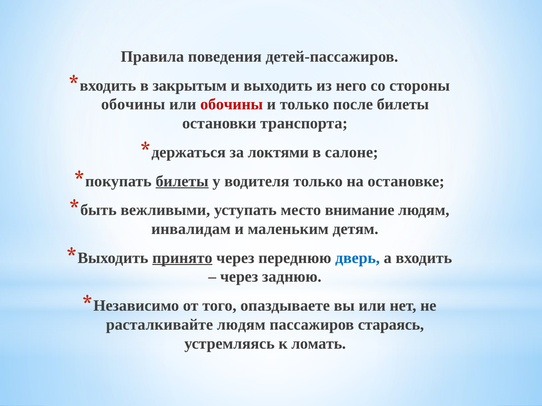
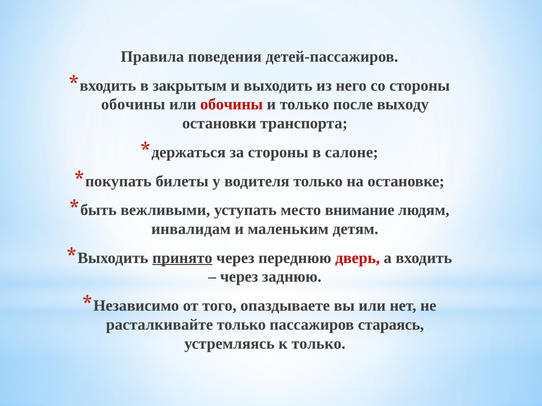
после билеты: билеты -> выходу (403, 105)
за локтями: локтями -> стороны (278, 152)
билеты underline: present -> none (182, 181)
дверь colour: blue -> red (358, 258)
расталкивайте людям: людям -> только (241, 325)
к ломать: ломать -> только (319, 344)
